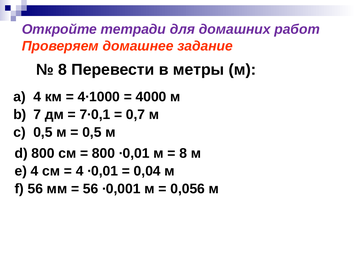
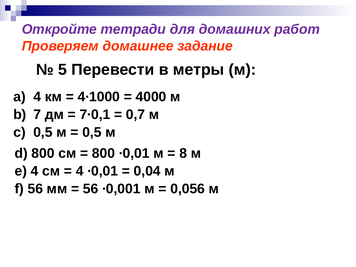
8: 8 -> 5 (63, 70)
